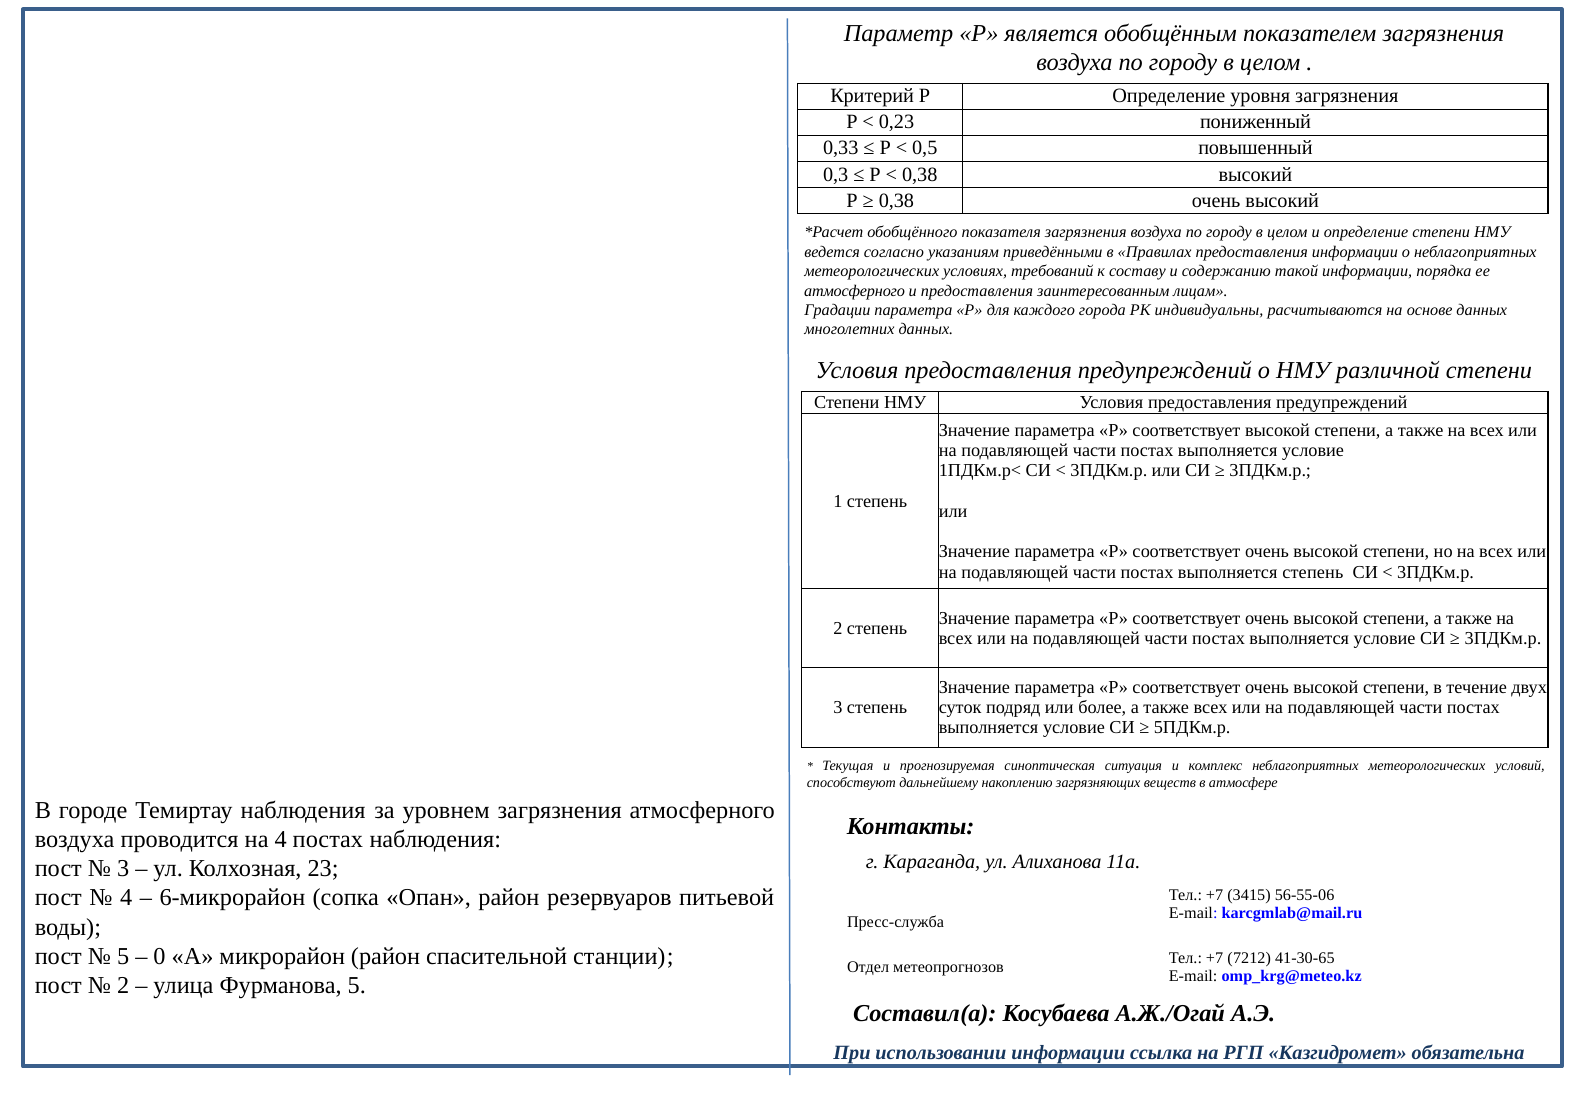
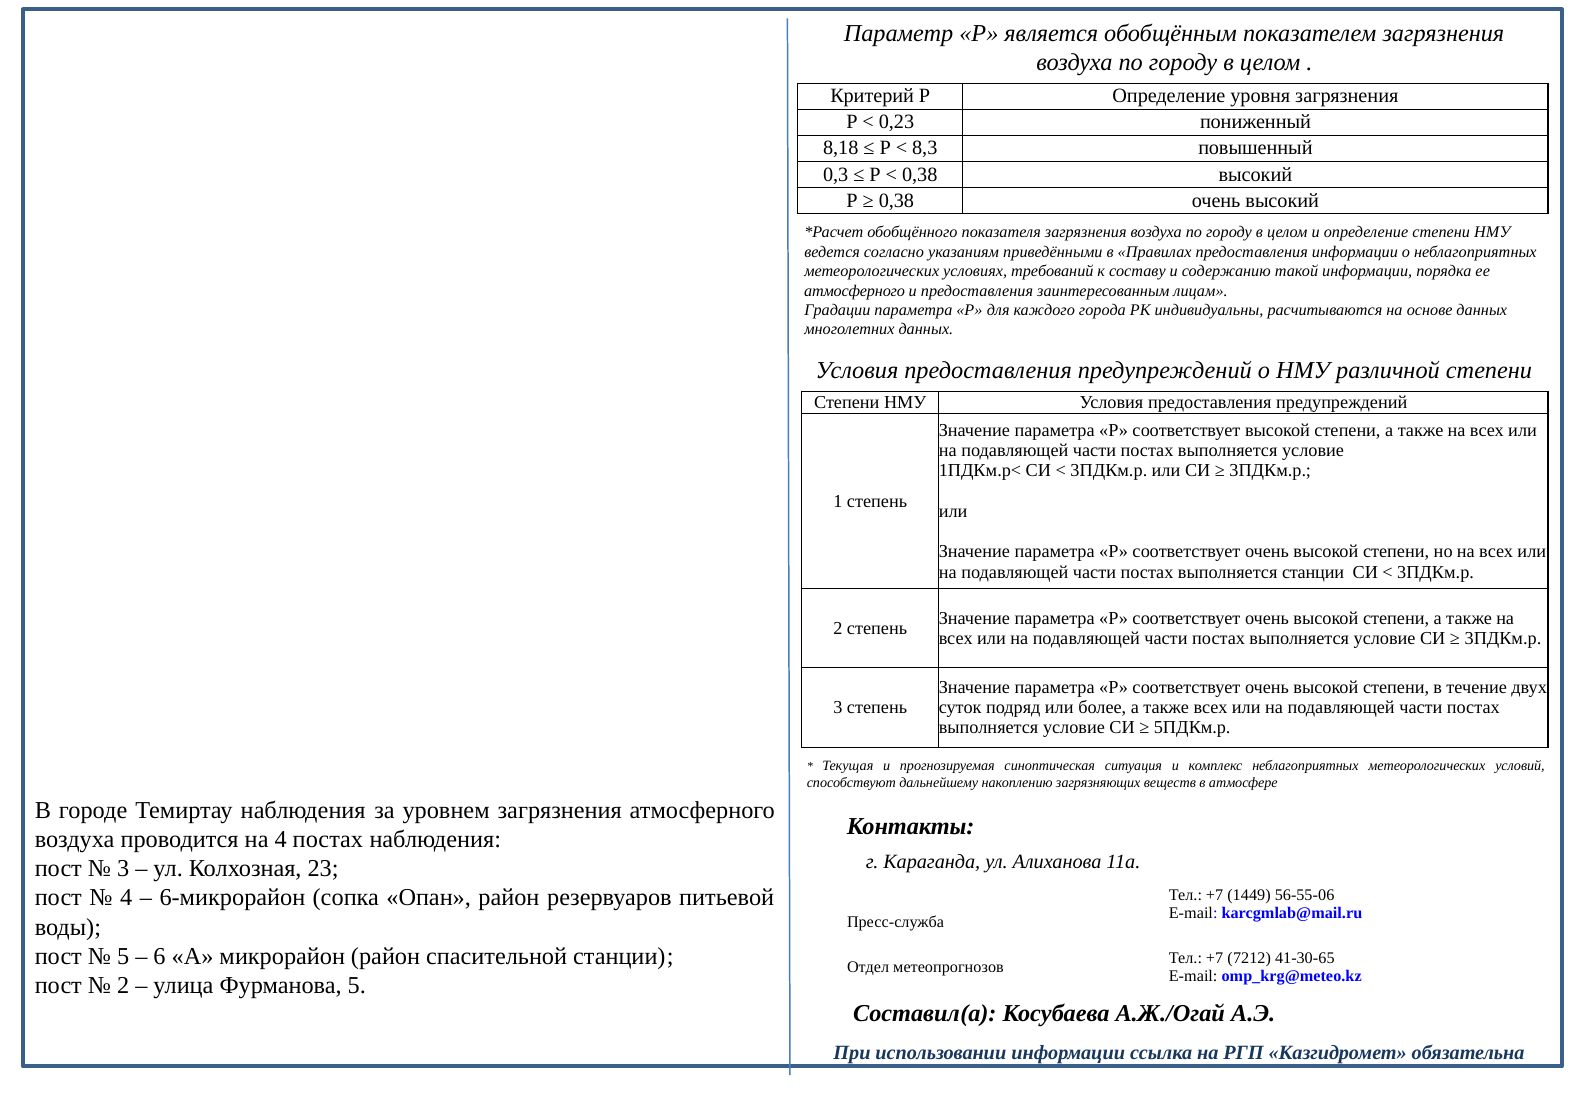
0,33: 0,33 -> 8,18 (841, 148)
0,5: 0,5 -> 8,3 (925, 148)
выполняется степень: степень -> станции (1313, 572)
3415: 3415 -> 1449 (1249, 895)
0: 0 -> 6 (160, 956)
